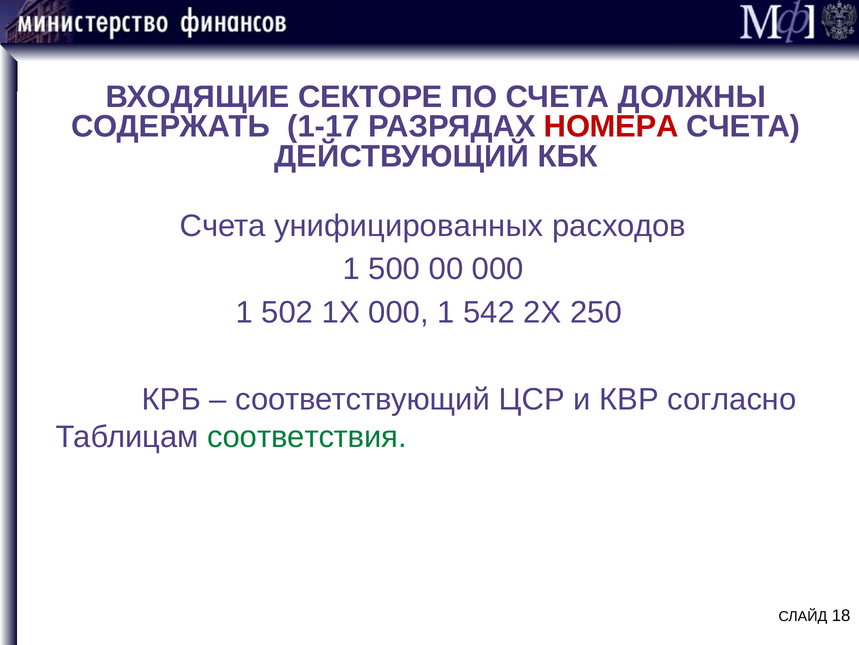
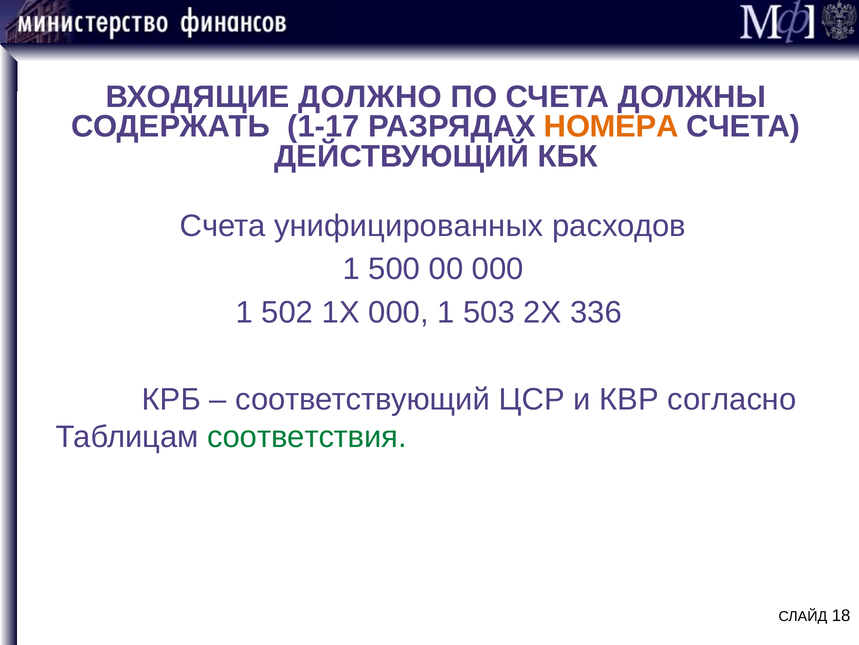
СЕКТОРЕ: СЕКТОРЕ -> ДОЛЖНО (370, 97)
НОМЕРА colour: red -> orange (611, 126)
542: 542 -> 503 (489, 312)
250: 250 -> 336 (596, 312)
